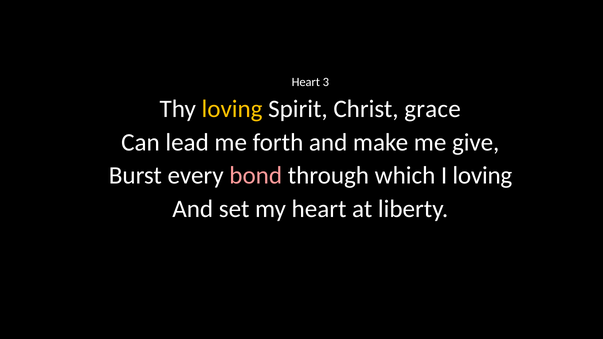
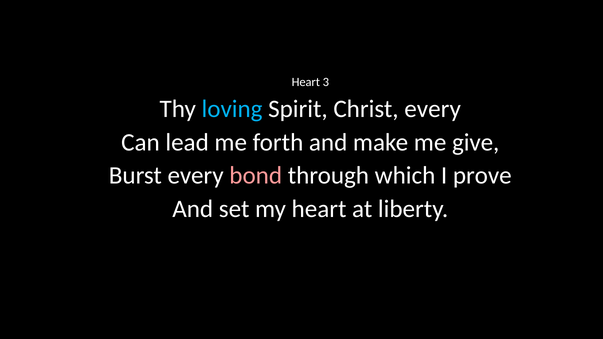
loving colour: yellow -> light blue (232, 109)
Christ grace: grace -> every (433, 109)
I loving: loving -> prove (482, 176)
